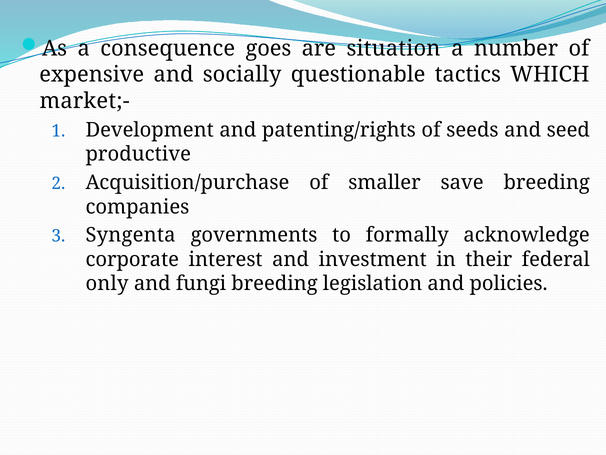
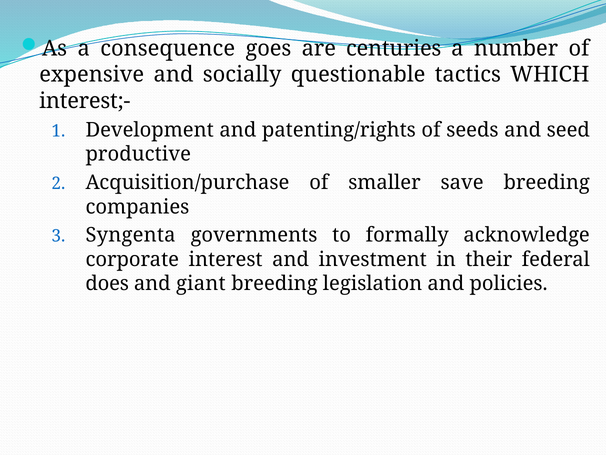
situation: situation -> centuries (394, 48)
market;-: market;- -> interest;- (85, 101)
only: only -> does (107, 283)
fungi: fungi -> giant (201, 283)
